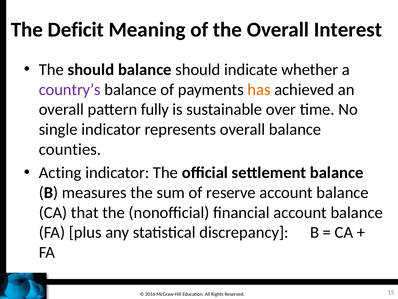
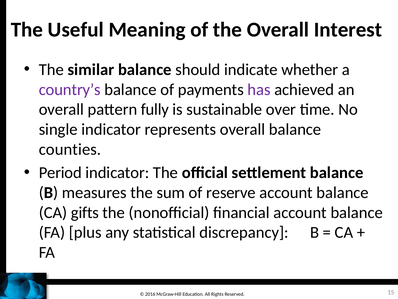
Deficit: Deficit -> Useful (76, 30)
The should: should -> similar (91, 69)
has colour: orange -> purple (259, 89)
Acting: Acting -> Period (60, 172)
that: that -> gifts (85, 212)
